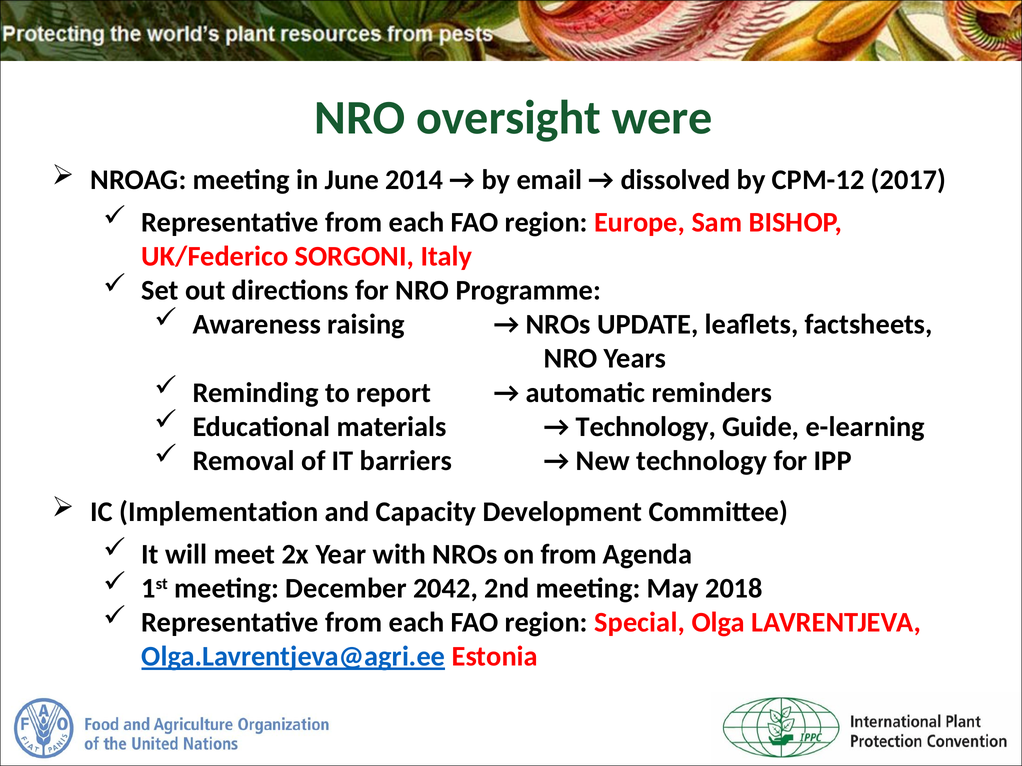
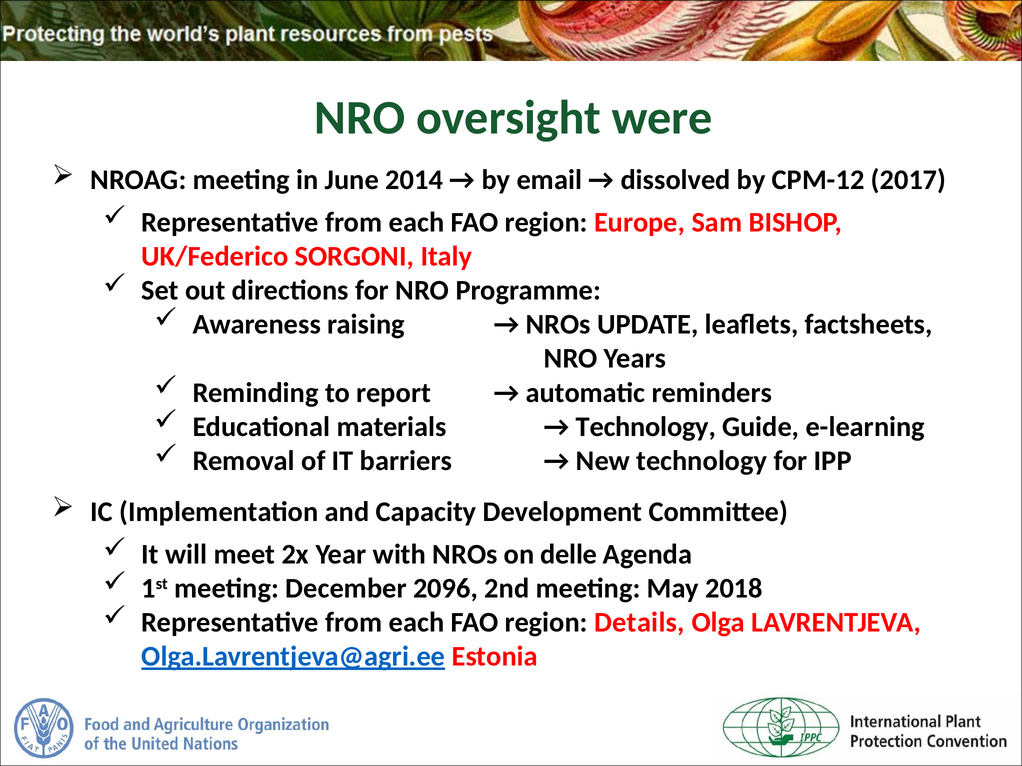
on from: from -> delle (569, 555)
2042: 2042 -> 2096 (446, 589)
Special: Special -> Details (639, 623)
